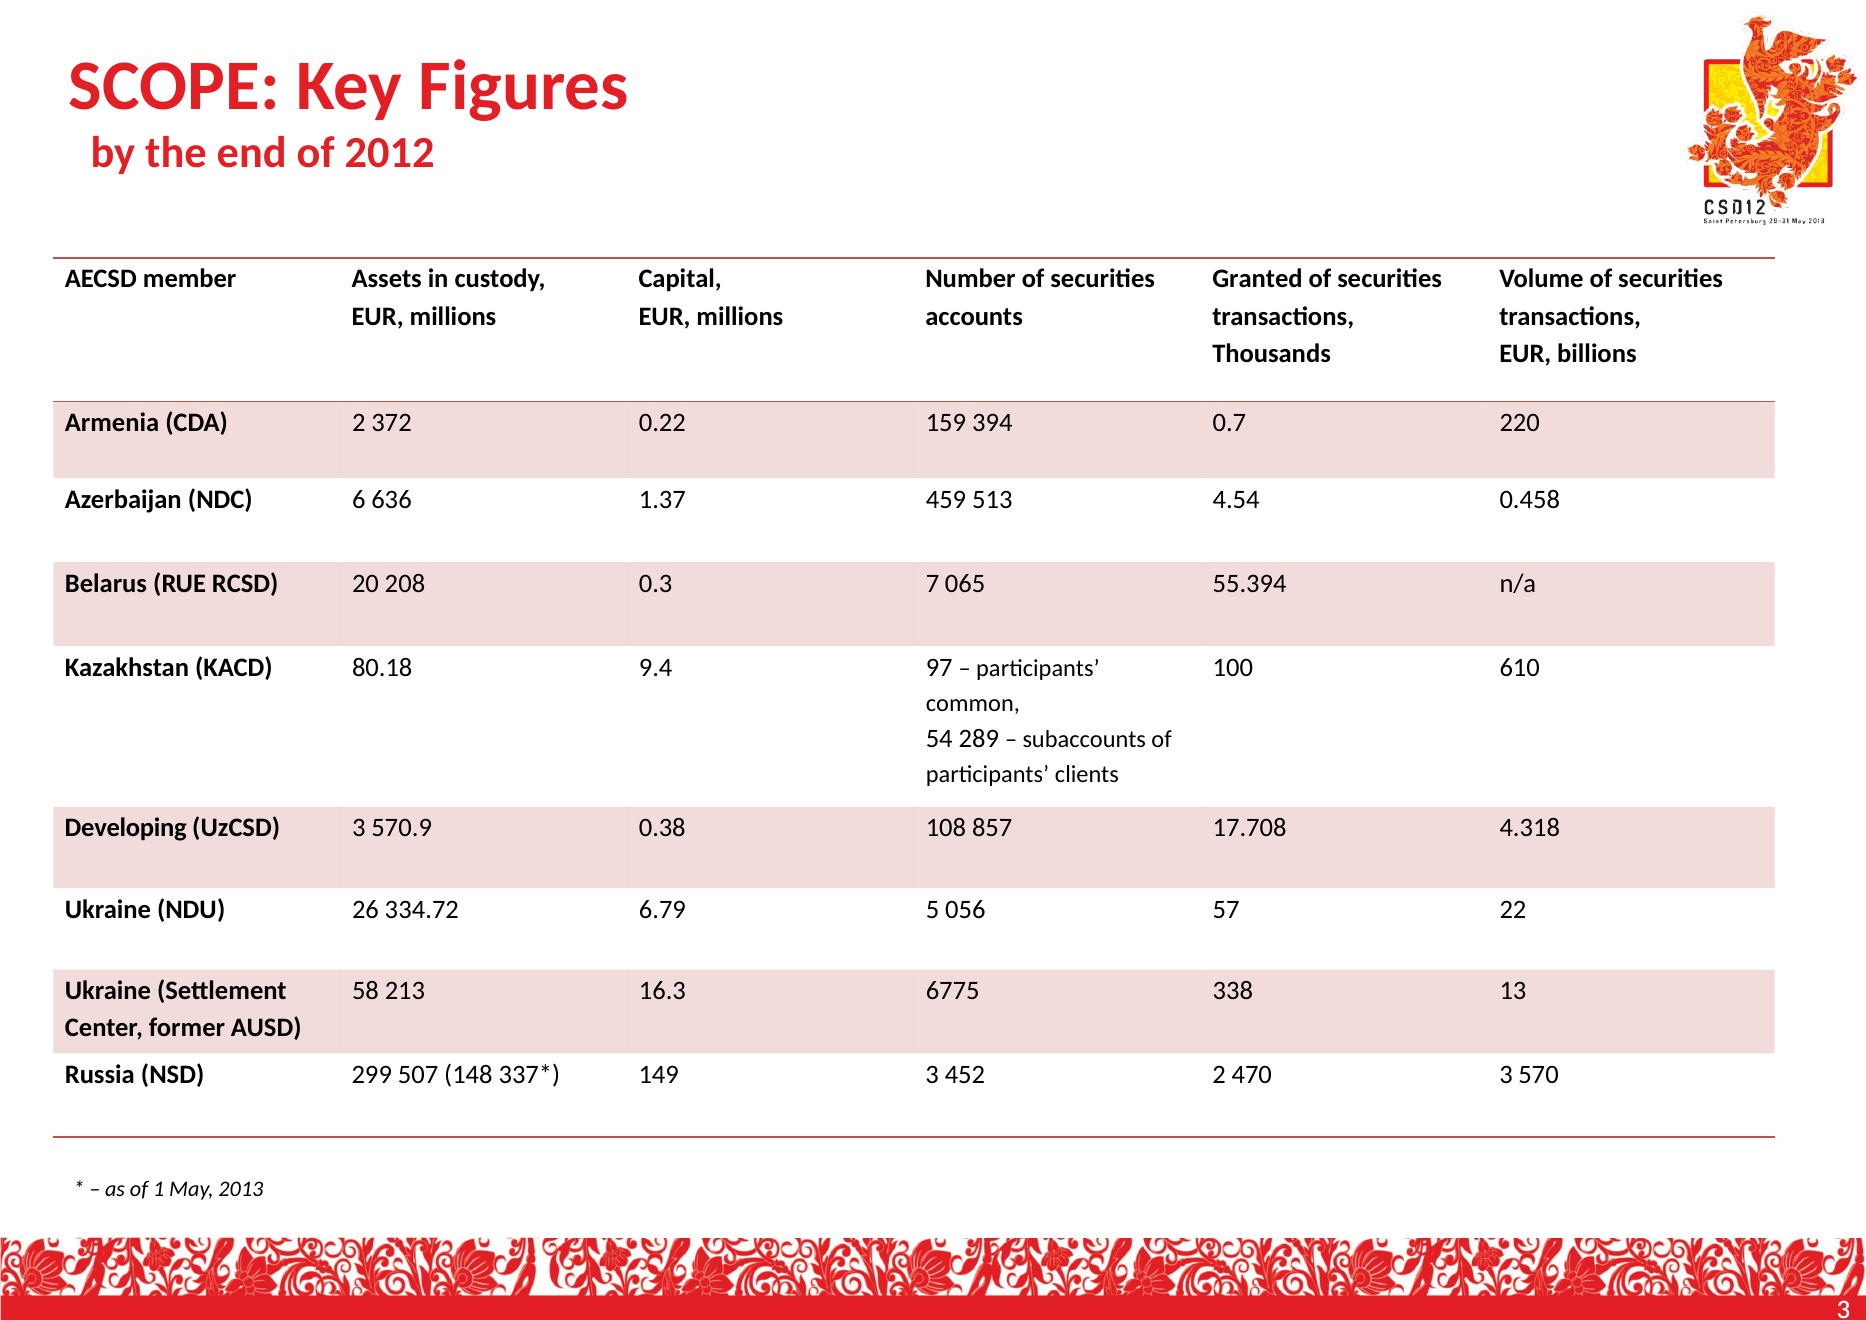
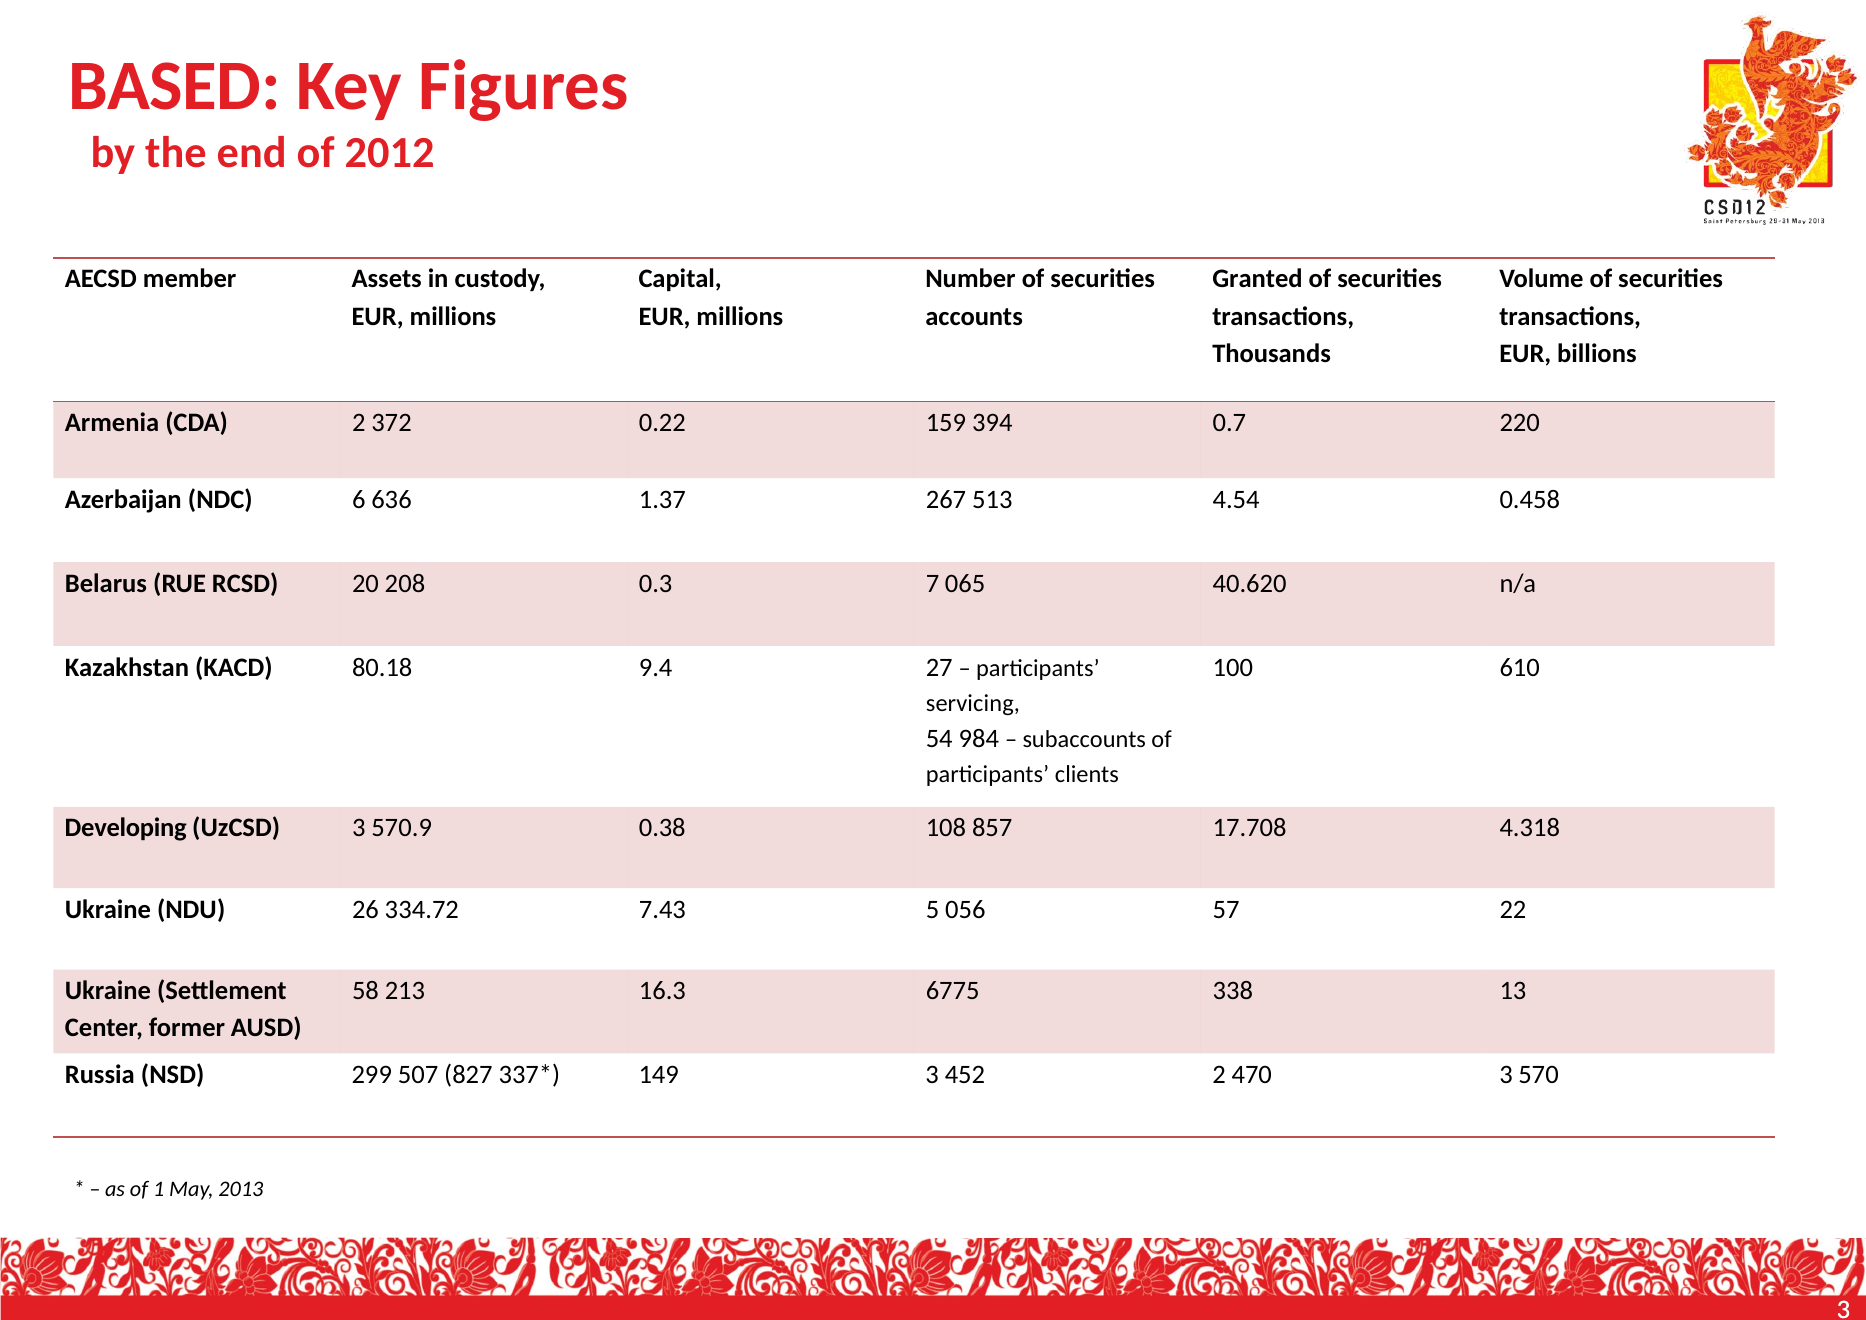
SCOPE: SCOPE -> BASED (174, 86)
459: 459 -> 267 (946, 499)
55.394: 55.394 -> 40.620 (1250, 583)
97: 97 -> 27 (939, 667)
common: common -> servicing (973, 703)
289: 289 -> 984 (979, 739)
6.79: 6.79 -> 7.43 (662, 909)
148: 148 -> 827 (468, 1074)
